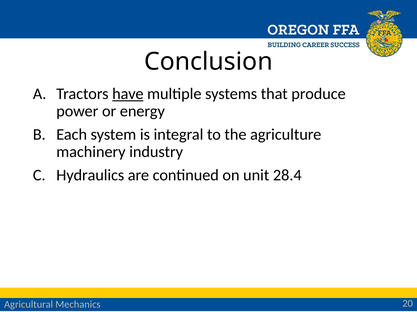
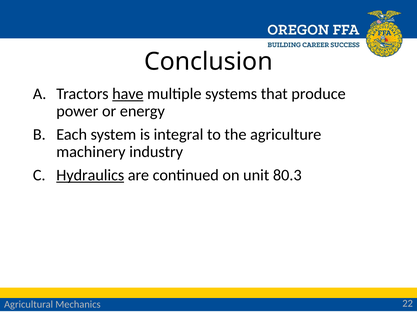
Hydraulics underline: none -> present (90, 176)
28.4: 28.4 -> 80.3 (287, 176)
20: 20 -> 22 (408, 304)
